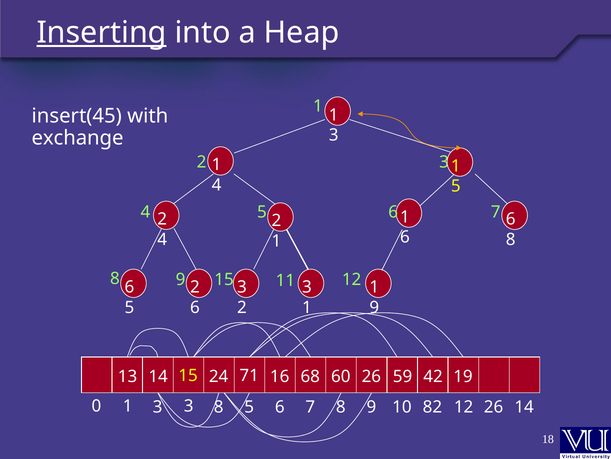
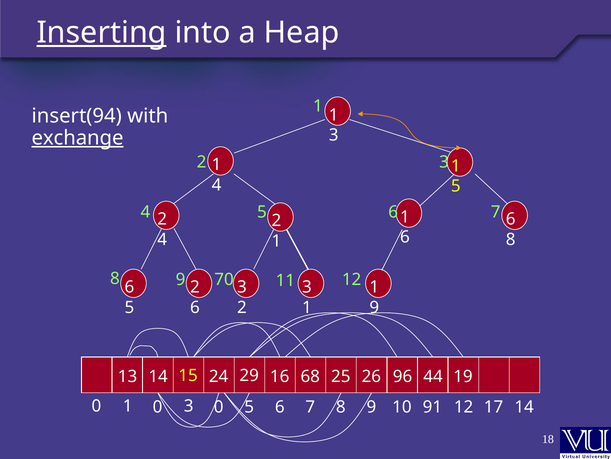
insert(45: insert(45 -> insert(94 (77, 116)
exchange underline: none -> present (78, 138)
9 15: 15 -> 70 (224, 279)
71: 71 -> 29 (249, 375)
60: 60 -> 25 (341, 376)
59: 59 -> 96 (403, 376)
42: 42 -> 44 (433, 376)
3: 3 -> 0 (158, 406)
3 8: 8 -> 0 (219, 406)
82: 82 -> 91 (432, 406)
12 26: 26 -> 17 (494, 406)
